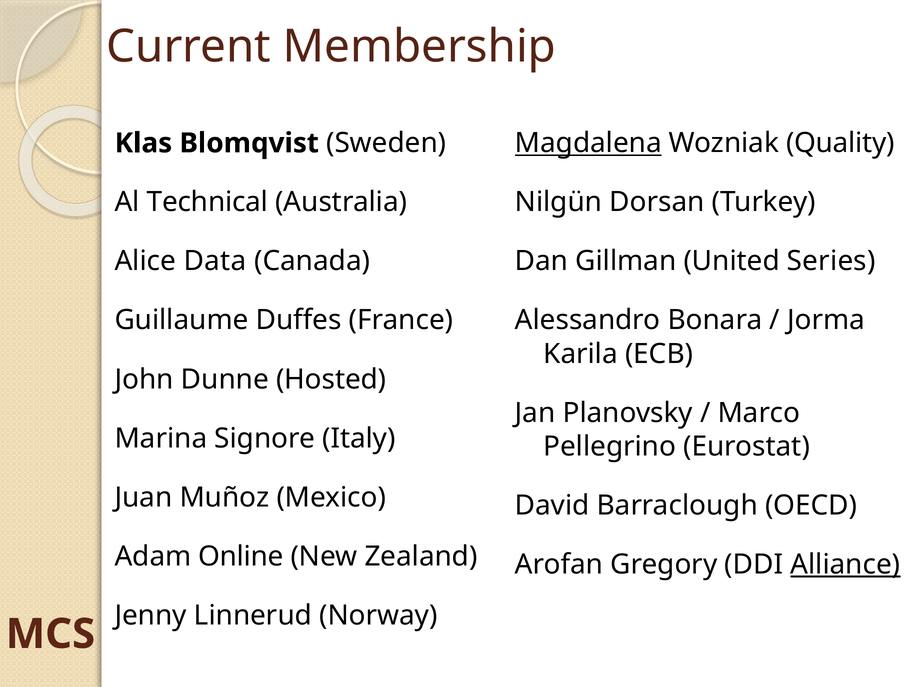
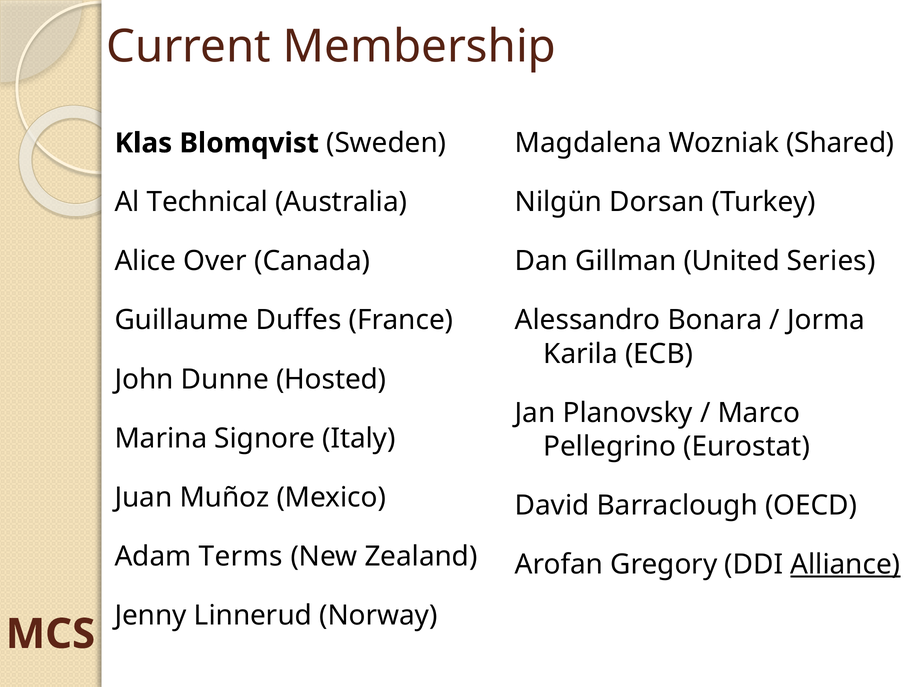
Magdalena underline: present -> none (588, 143)
Quality: Quality -> Shared (840, 143)
Data: Data -> Over (215, 261)
Online: Online -> Terms (241, 556)
